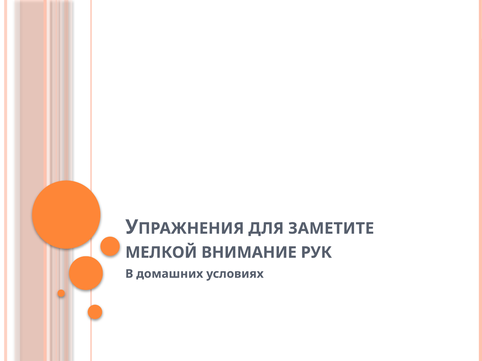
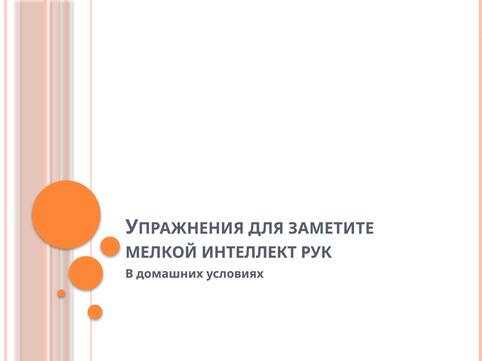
ВНИМАНИЕ: ВНИМАНИЕ -> ИНТЕЛЛЕКТ (249, 253)
